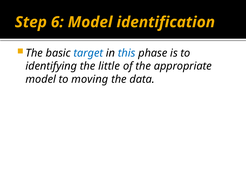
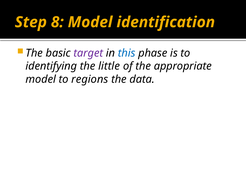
6: 6 -> 8 (57, 22)
target colour: blue -> purple (88, 53)
moving: moving -> regions (90, 79)
